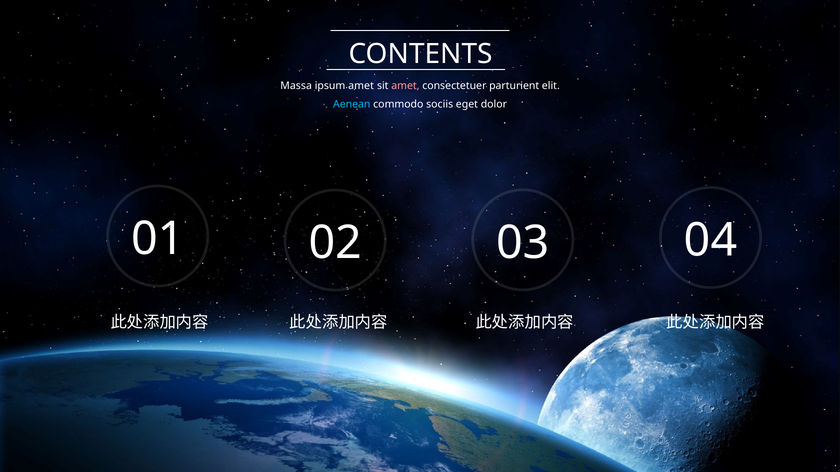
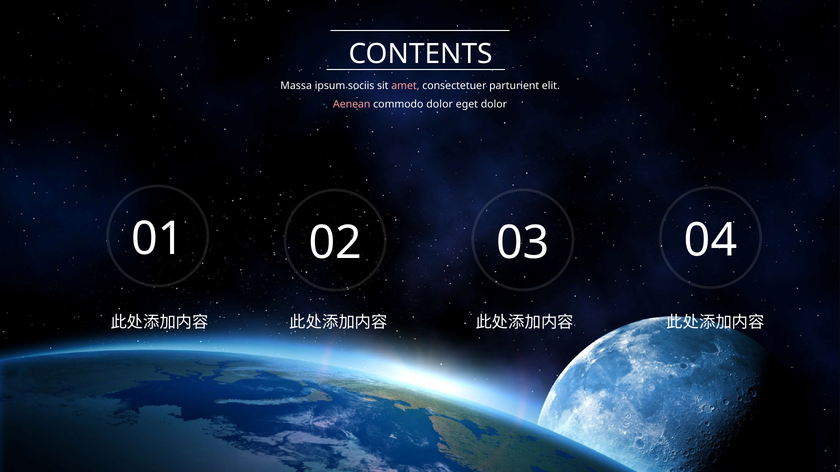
ipsum amet: amet -> sociis (361, 86)
Aenean colour: light blue -> pink (352, 105)
commodo sociis: sociis -> dolor (440, 105)
